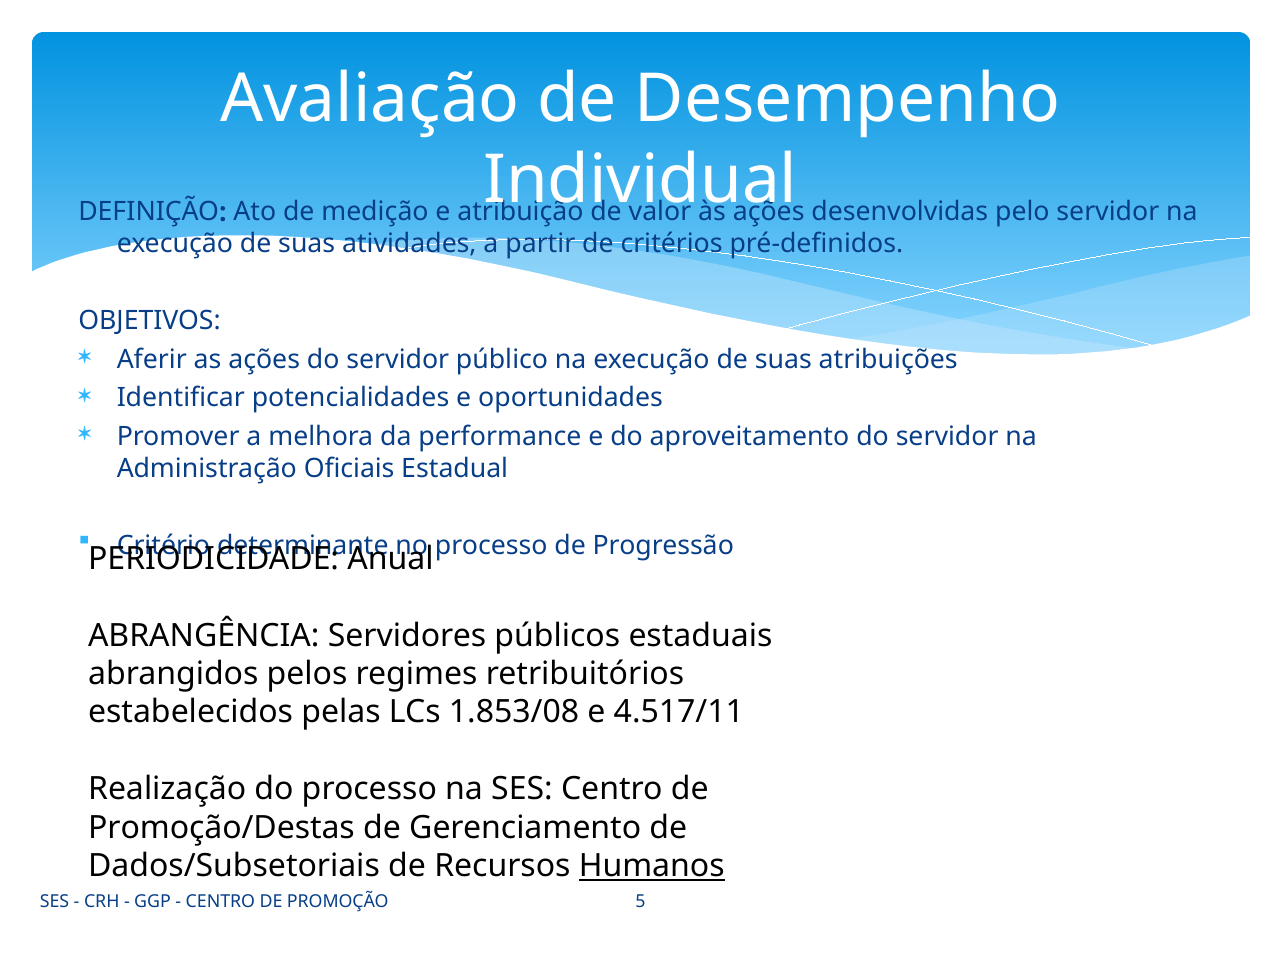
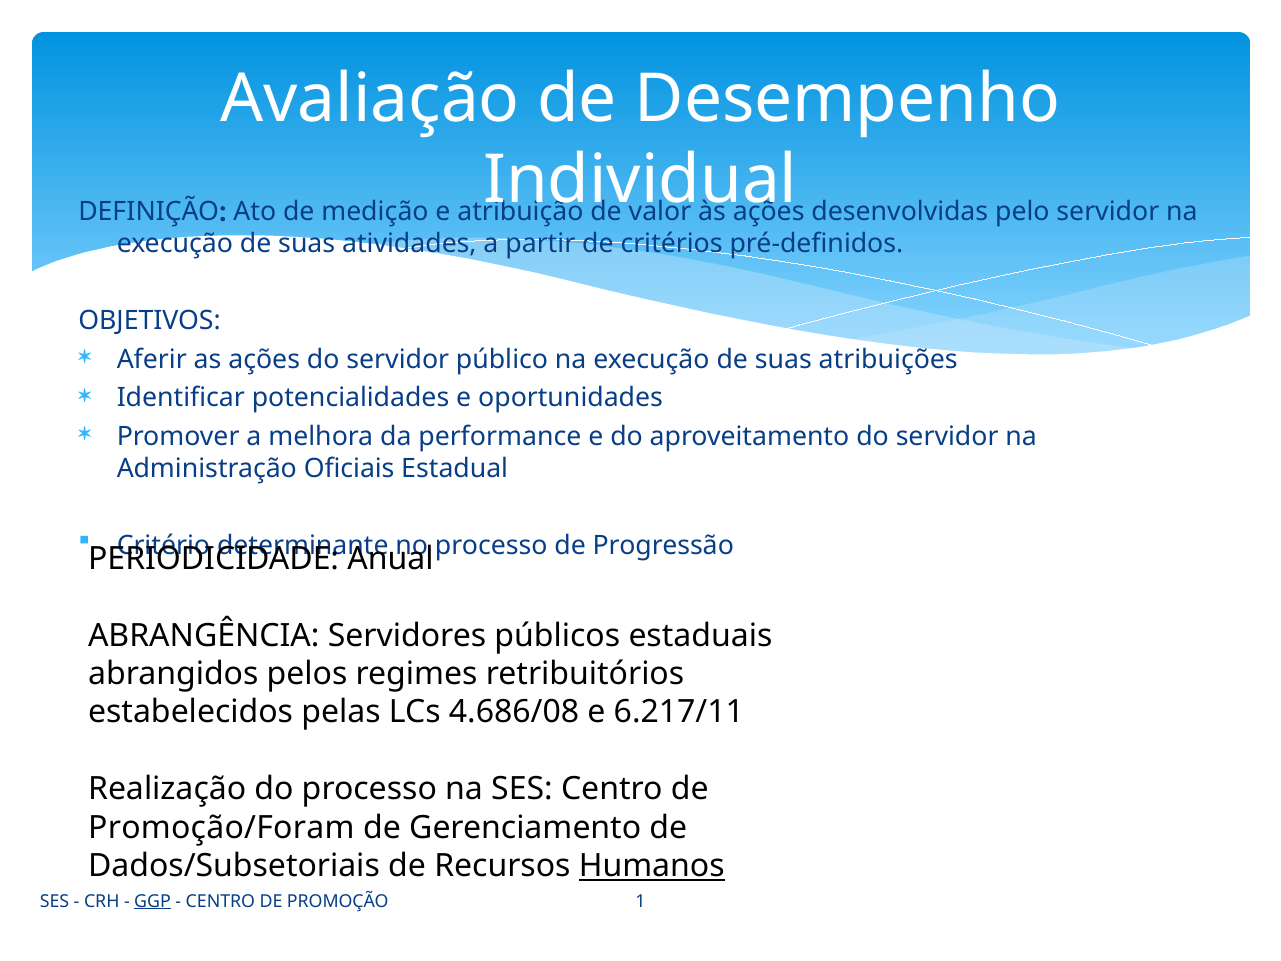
1.853/08: 1.853/08 -> 4.686/08 (514, 712)
4.517/11: 4.517/11 -> 6.217/11 (679, 712)
Promoção/Destas: Promoção/Destas -> Promoção/Foram (221, 828)
GGP underline: none -> present (153, 901)
5: 5 -> 1 (641, 901)
